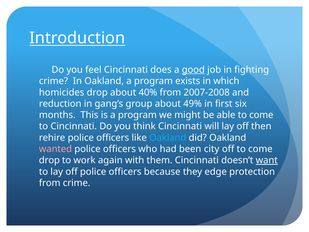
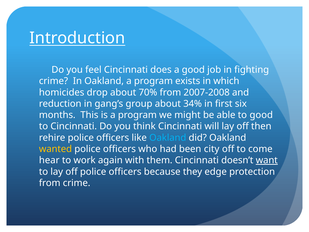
good underline: present -> none (193, 70)
40%: 40% -> 70% (148, 92)
49%: 49% -> 34% (193, 104)
able to come: come -> good (261, 115)
wanted colour: pink -> yellow (55, 149)
drop: drop -> hear (49, 160)
